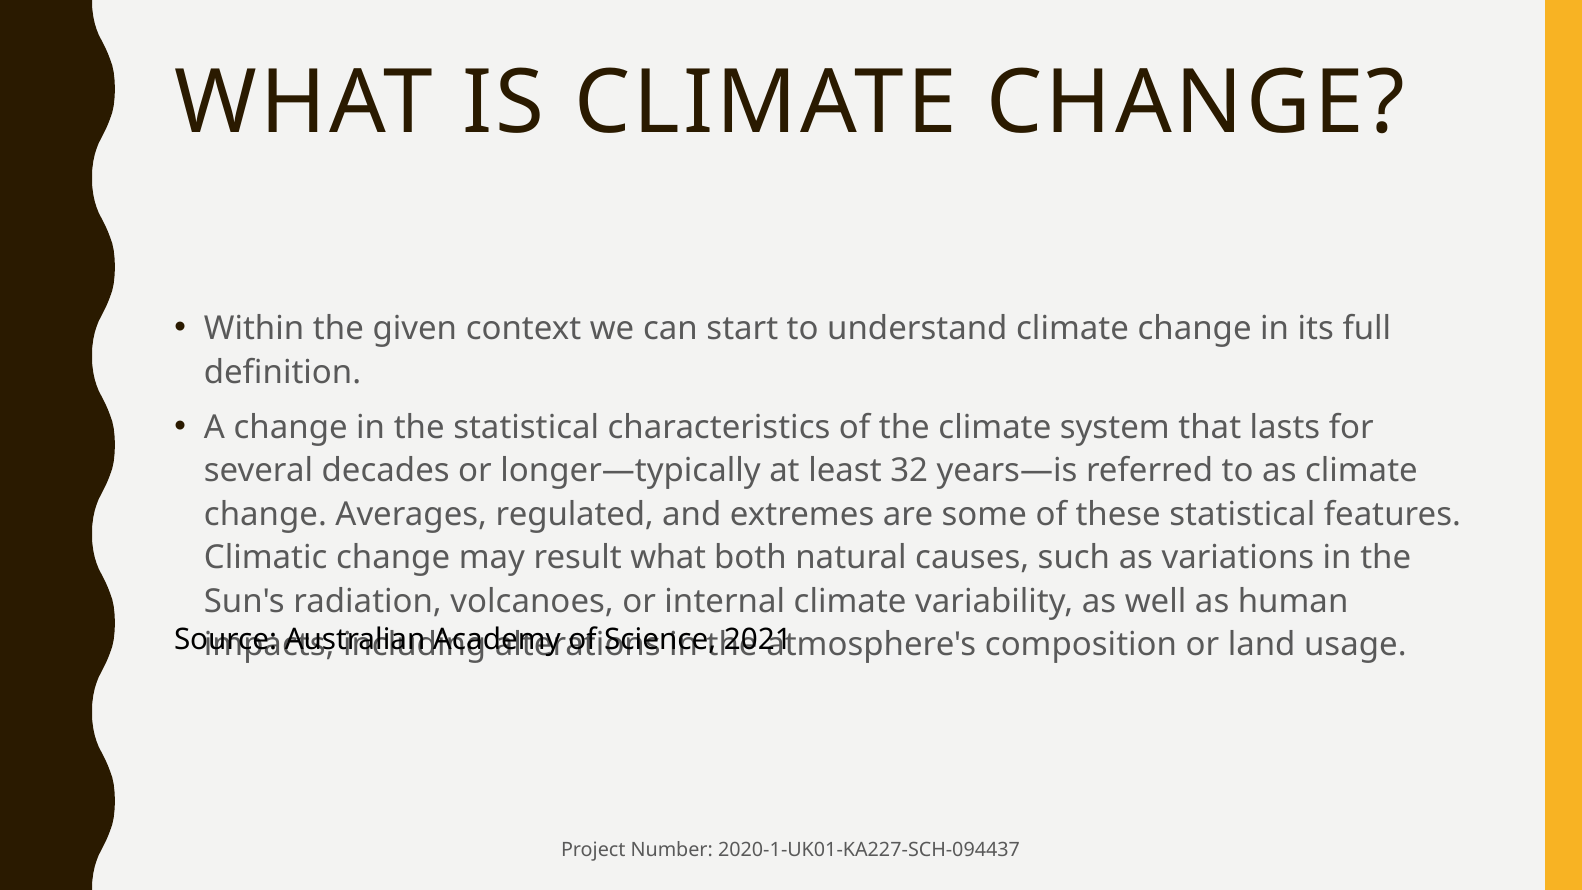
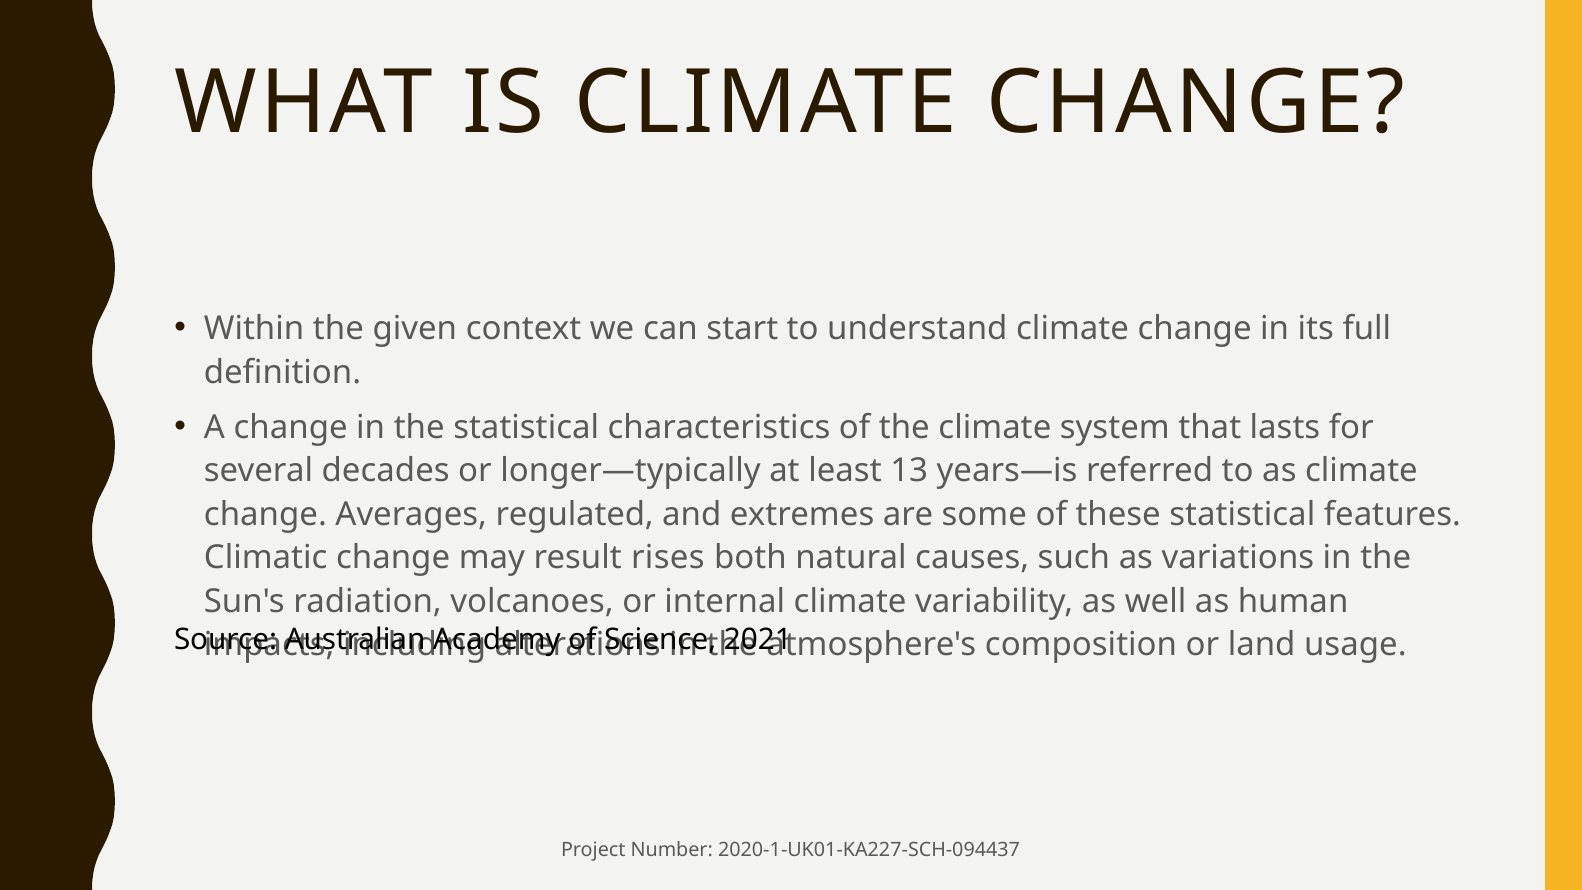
32: 32 -> 13 (909, 471)
result what: what -> rises (668, 558)
